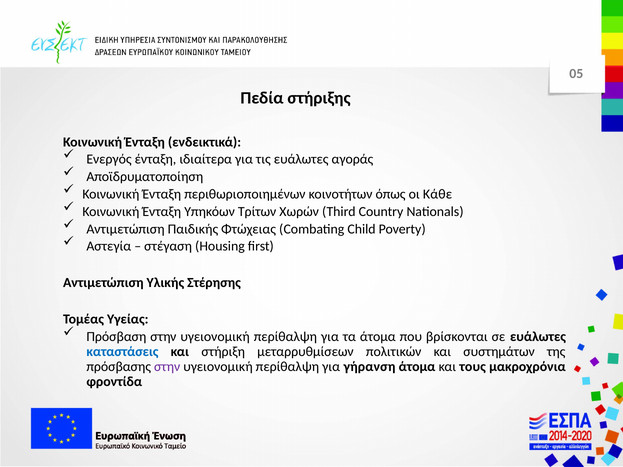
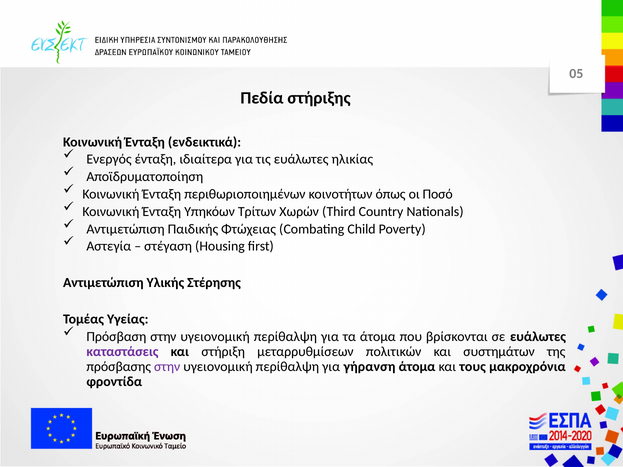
αγοράς: αγοράς -> ηλικίας (352, 159)
Κάθε: Κάθε -> Ποσό (438, 194)
καταστάσεις colour: blue -> purple (122, 352)
